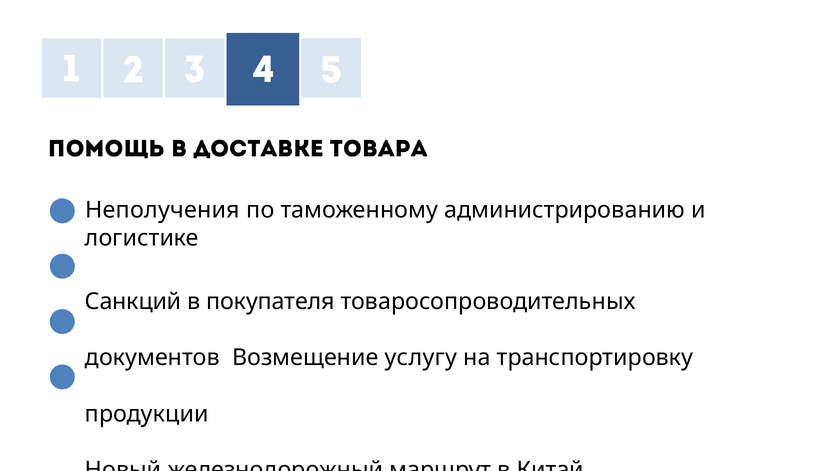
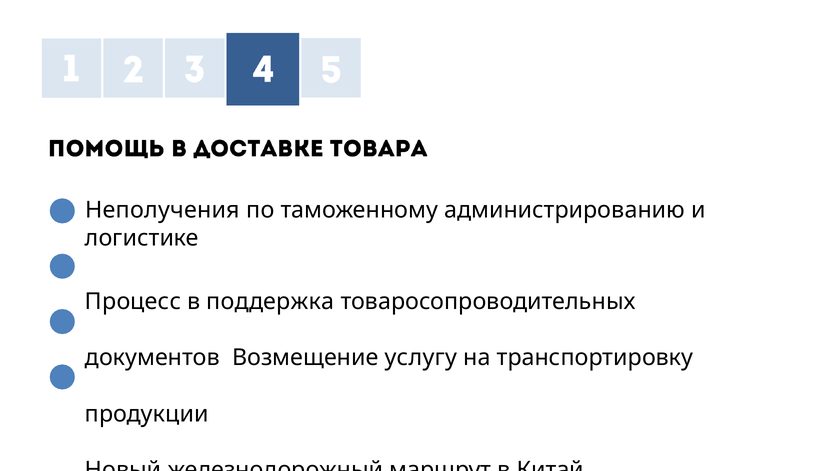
Санкций: Санкций -> Процесс (133, 302)
покупателя: покупателя -> поддержка (270, 302)
